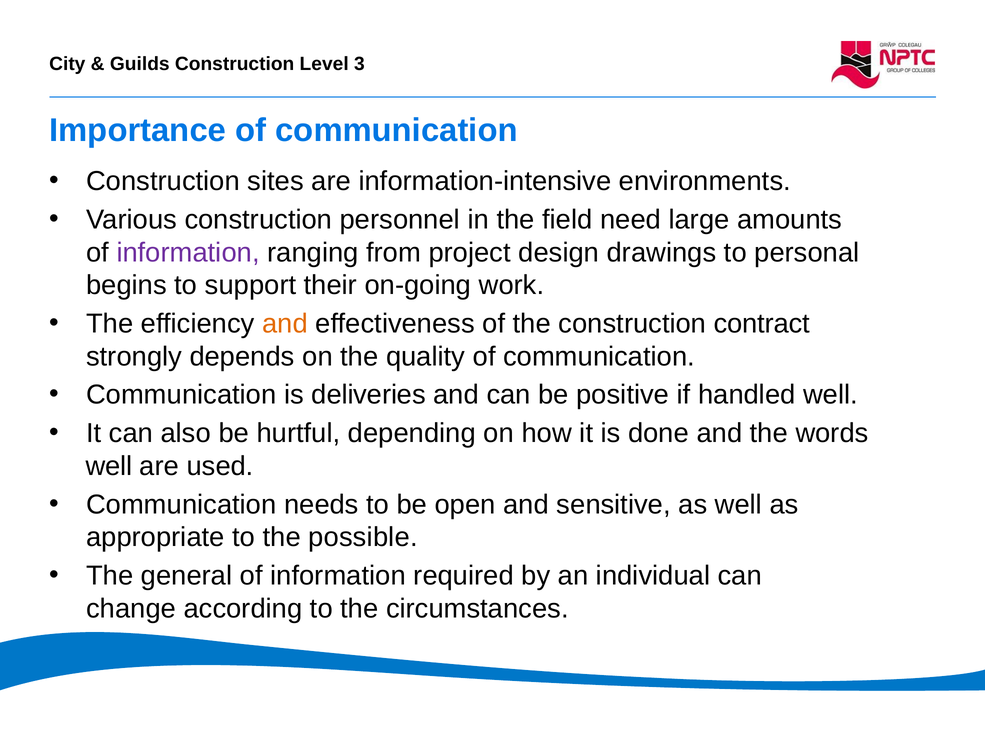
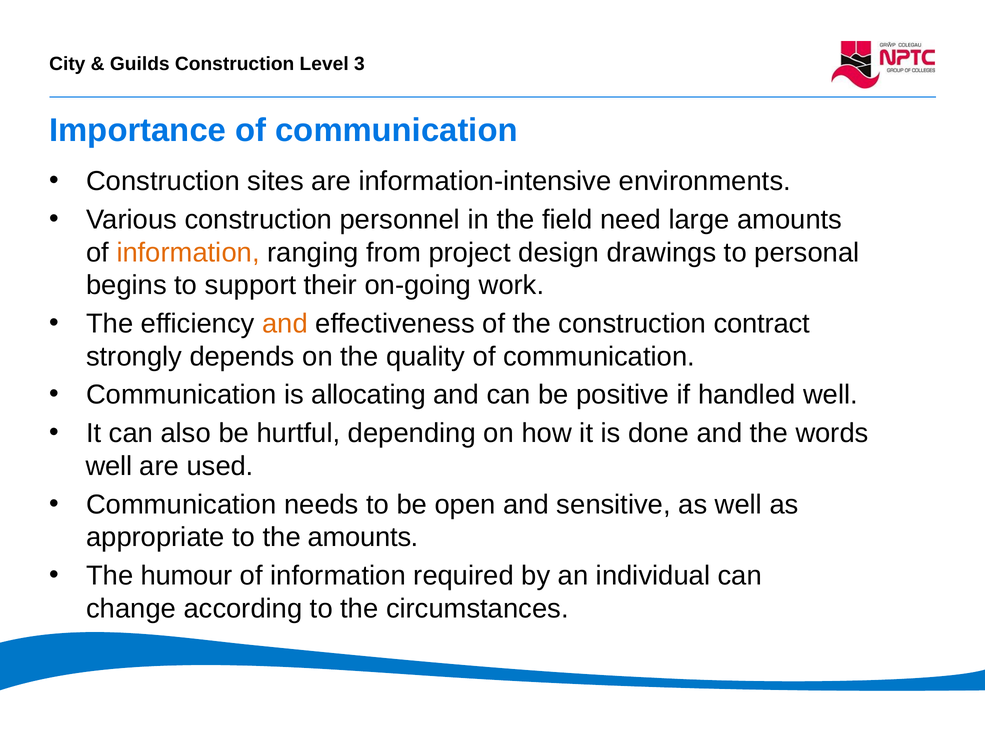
information colour: purple -> orange (188, 252)
deliveries: deliveries -> allocating (369, 395)
the possible: possible -> amounts (363, 537)
general: general -> humour (187, 576)
